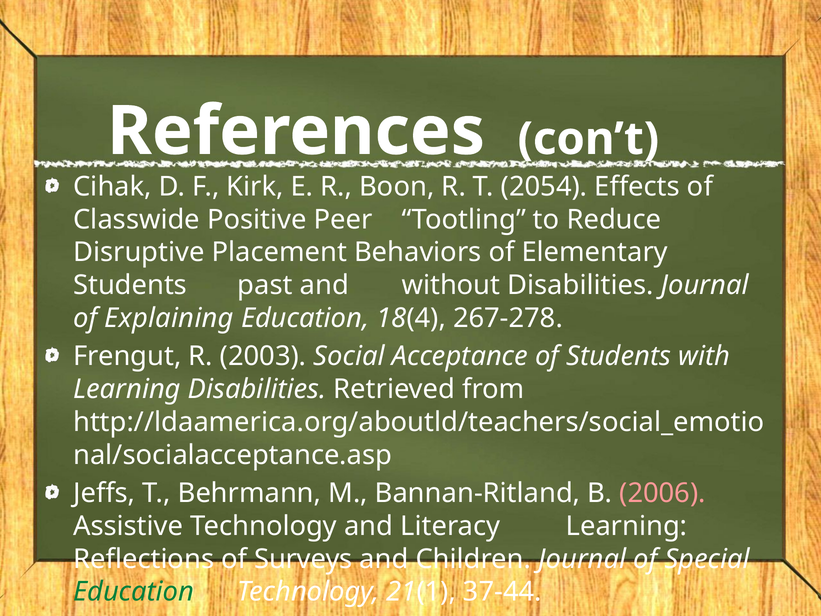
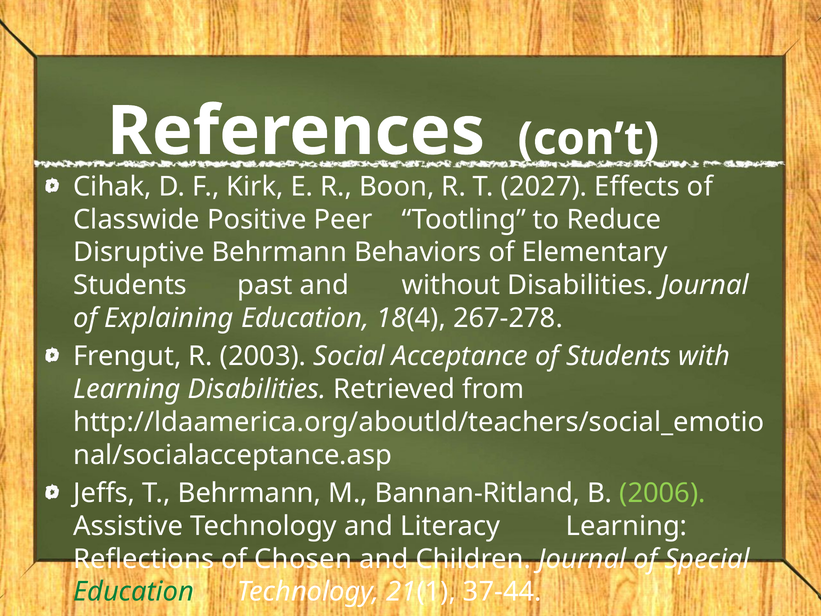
2054: 2054 -> 2027 (544, 187)
Disruptive Placement: Placement -> Behrmann (279, 252)
2006 colour: pink -> light green (662, 493)
Surveys: Surveys -> Chosen (303, 559)
